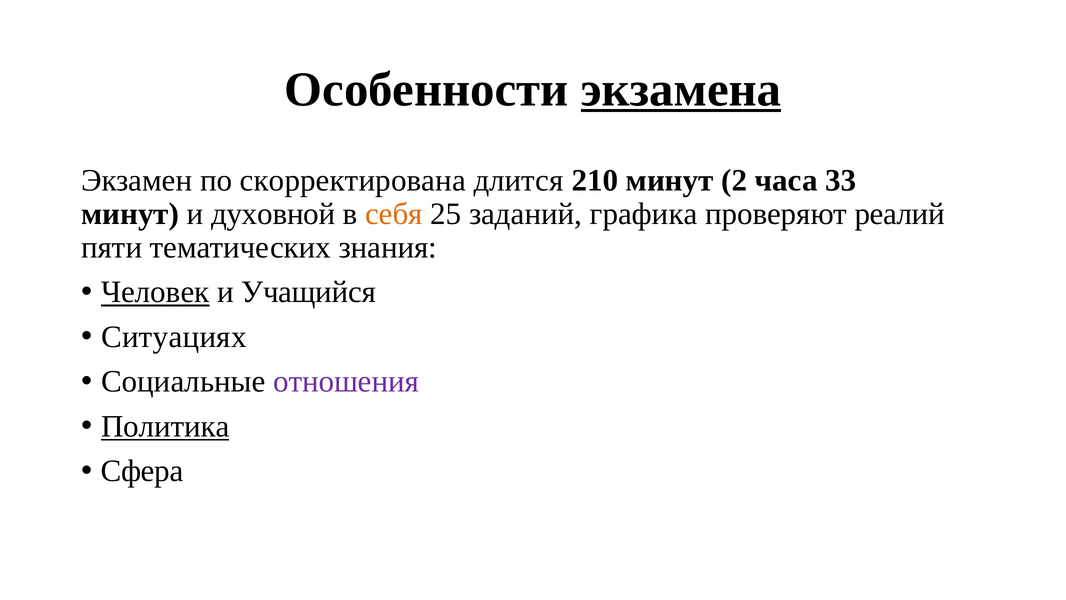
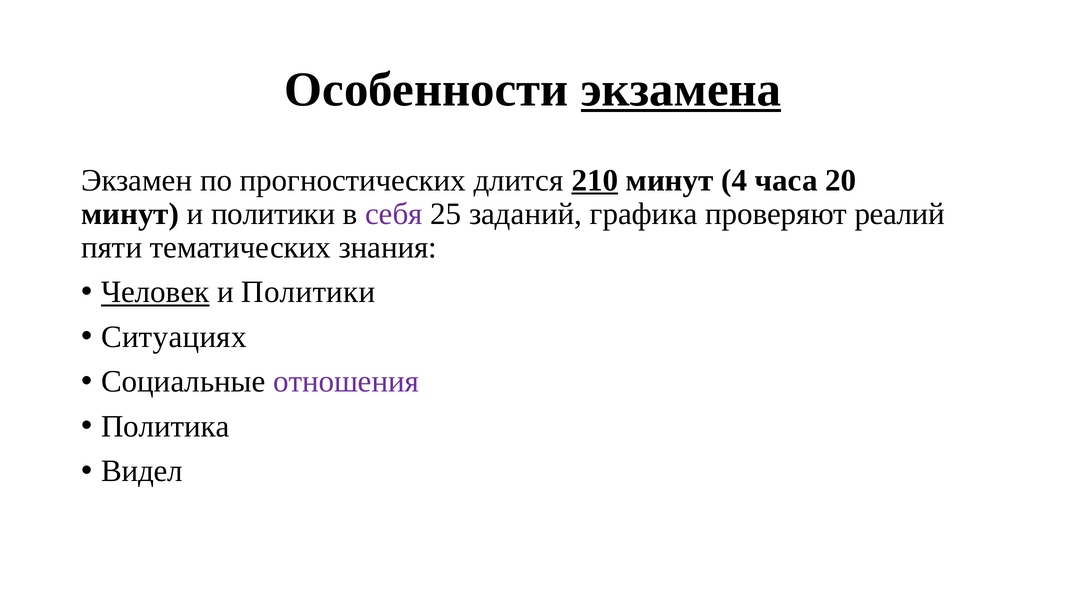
скорректирована: скорректирована -> прогностических (353, 180)
210 underline: none -> present (595, 180)
2: 2 -> 4 (734, 180)
33: 33 -> 20 (841, 180)
минут и духовной: духовной -> политики (273, 214)
себя colour: orange -> purple (394, 214)
Учащийся: Учащийся -> Политики (308, 292)
Политика underline: present -> none (165, 426)
Сфера: Сфера -> Видел (142, 471)
